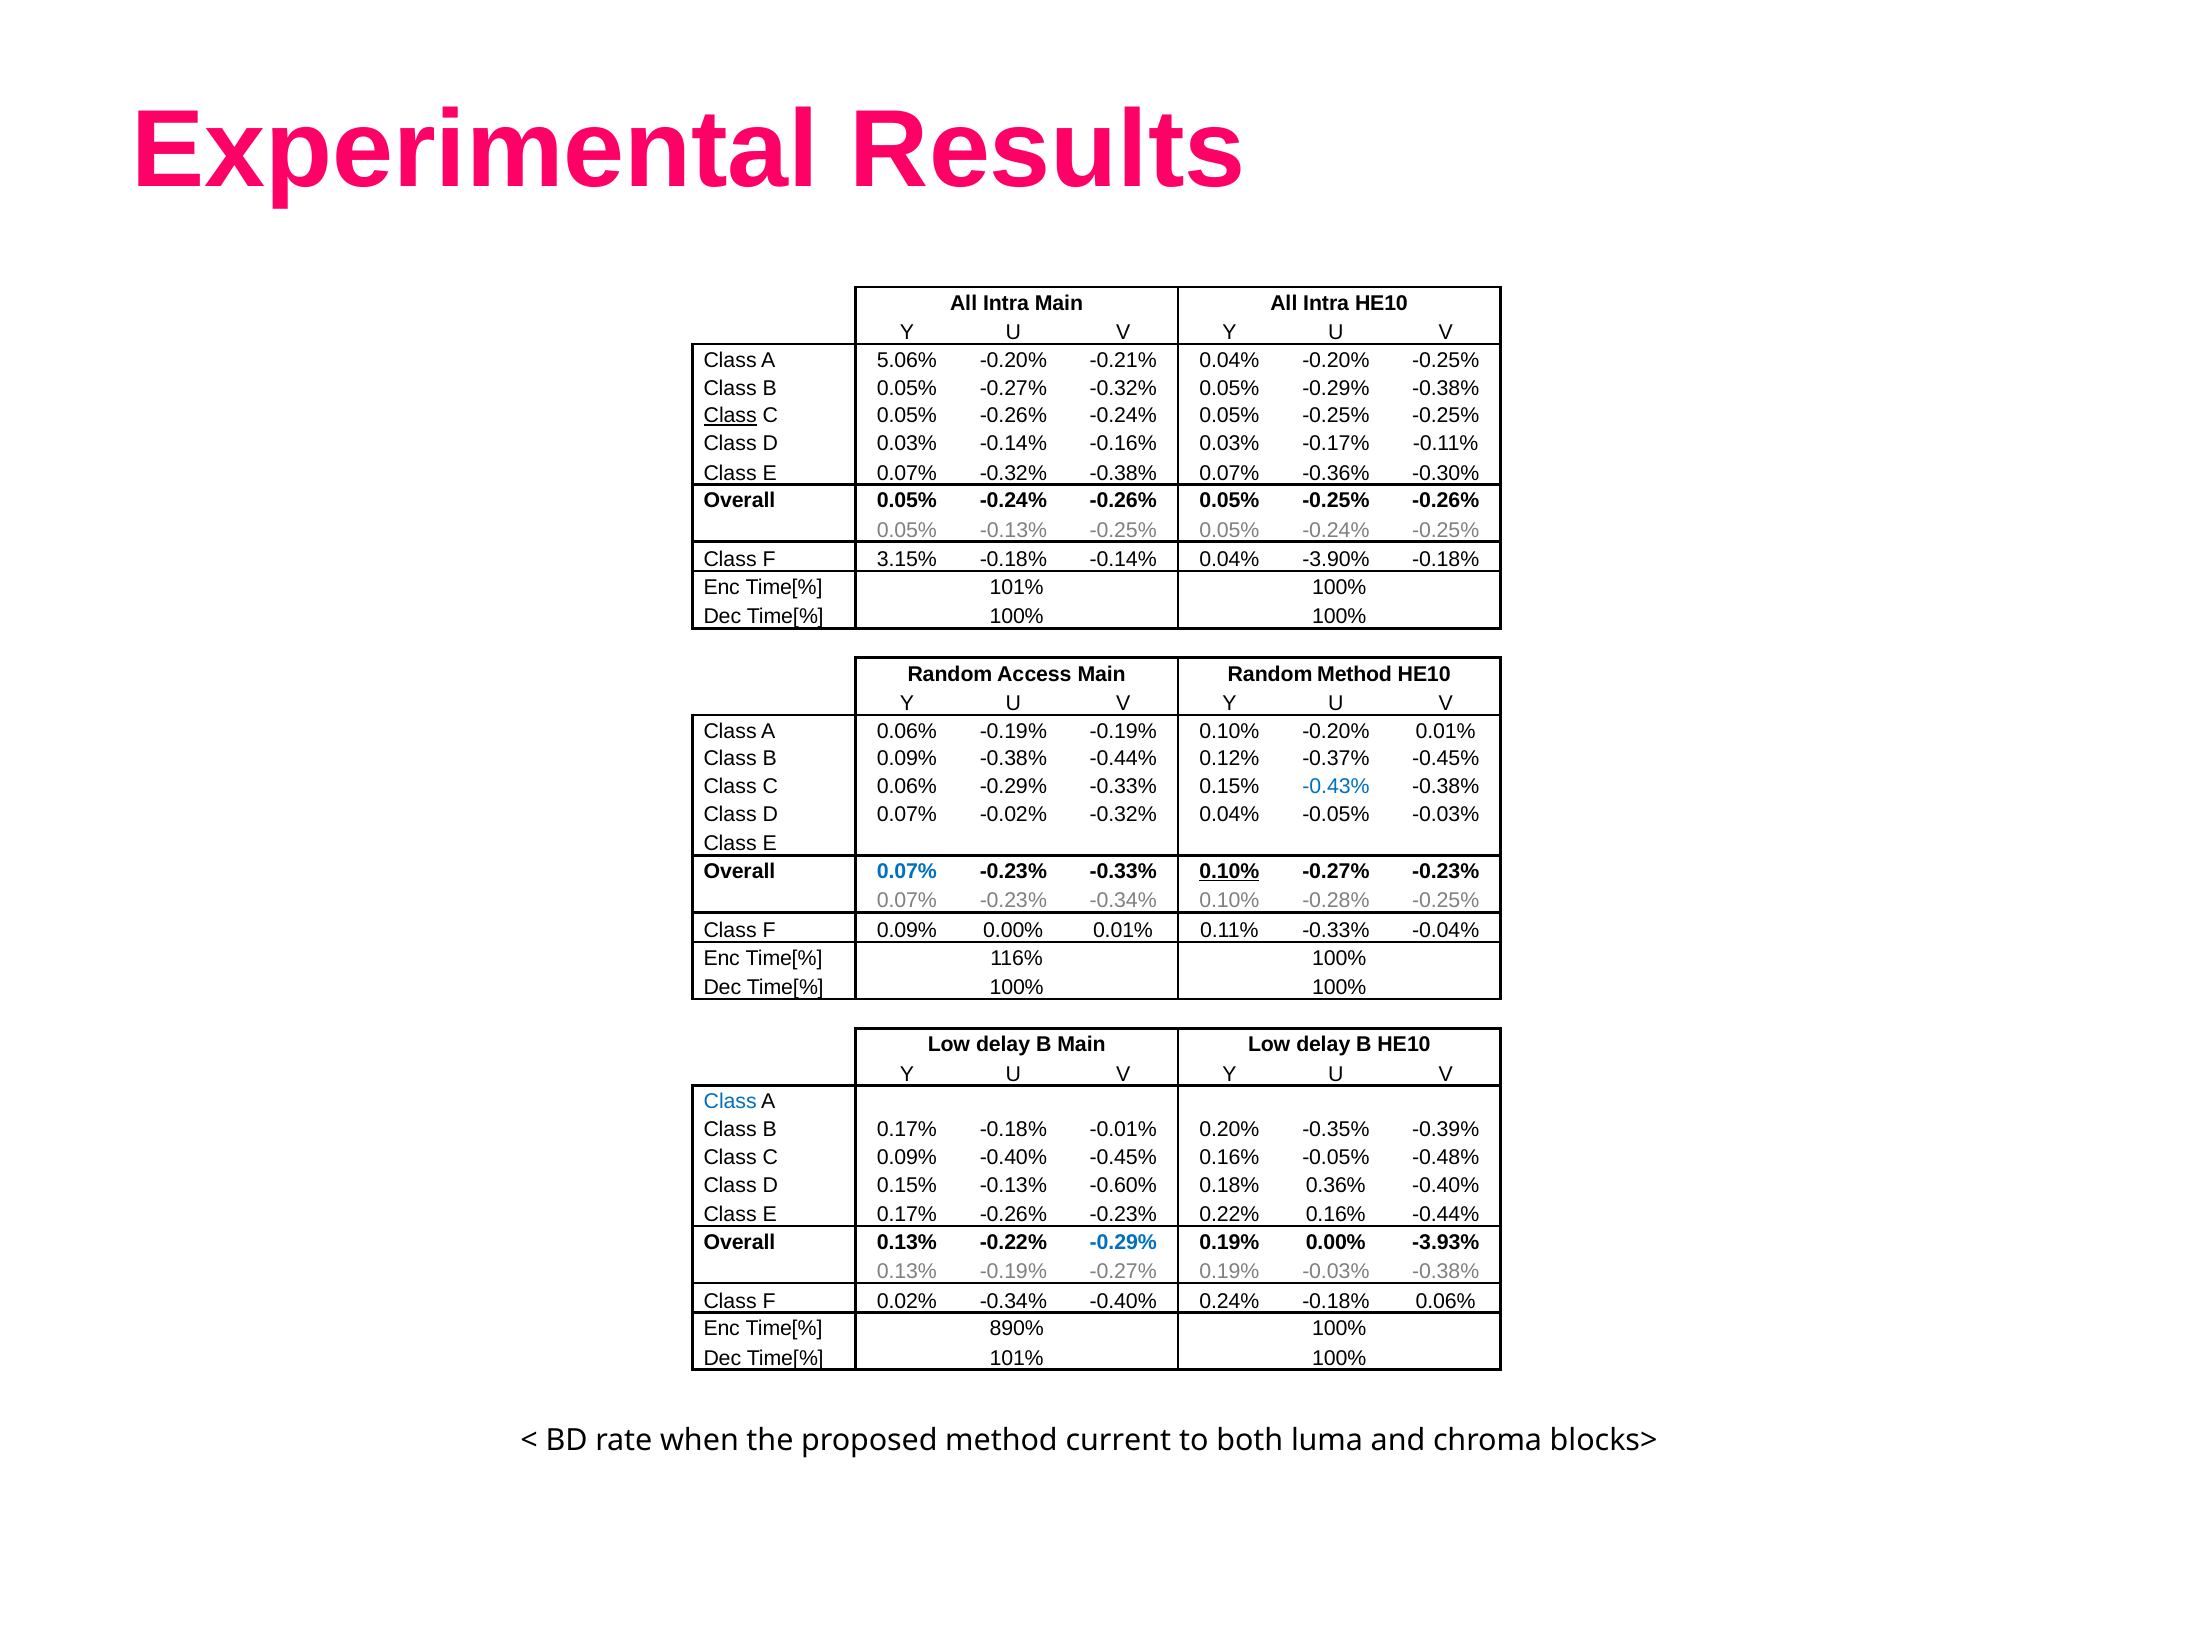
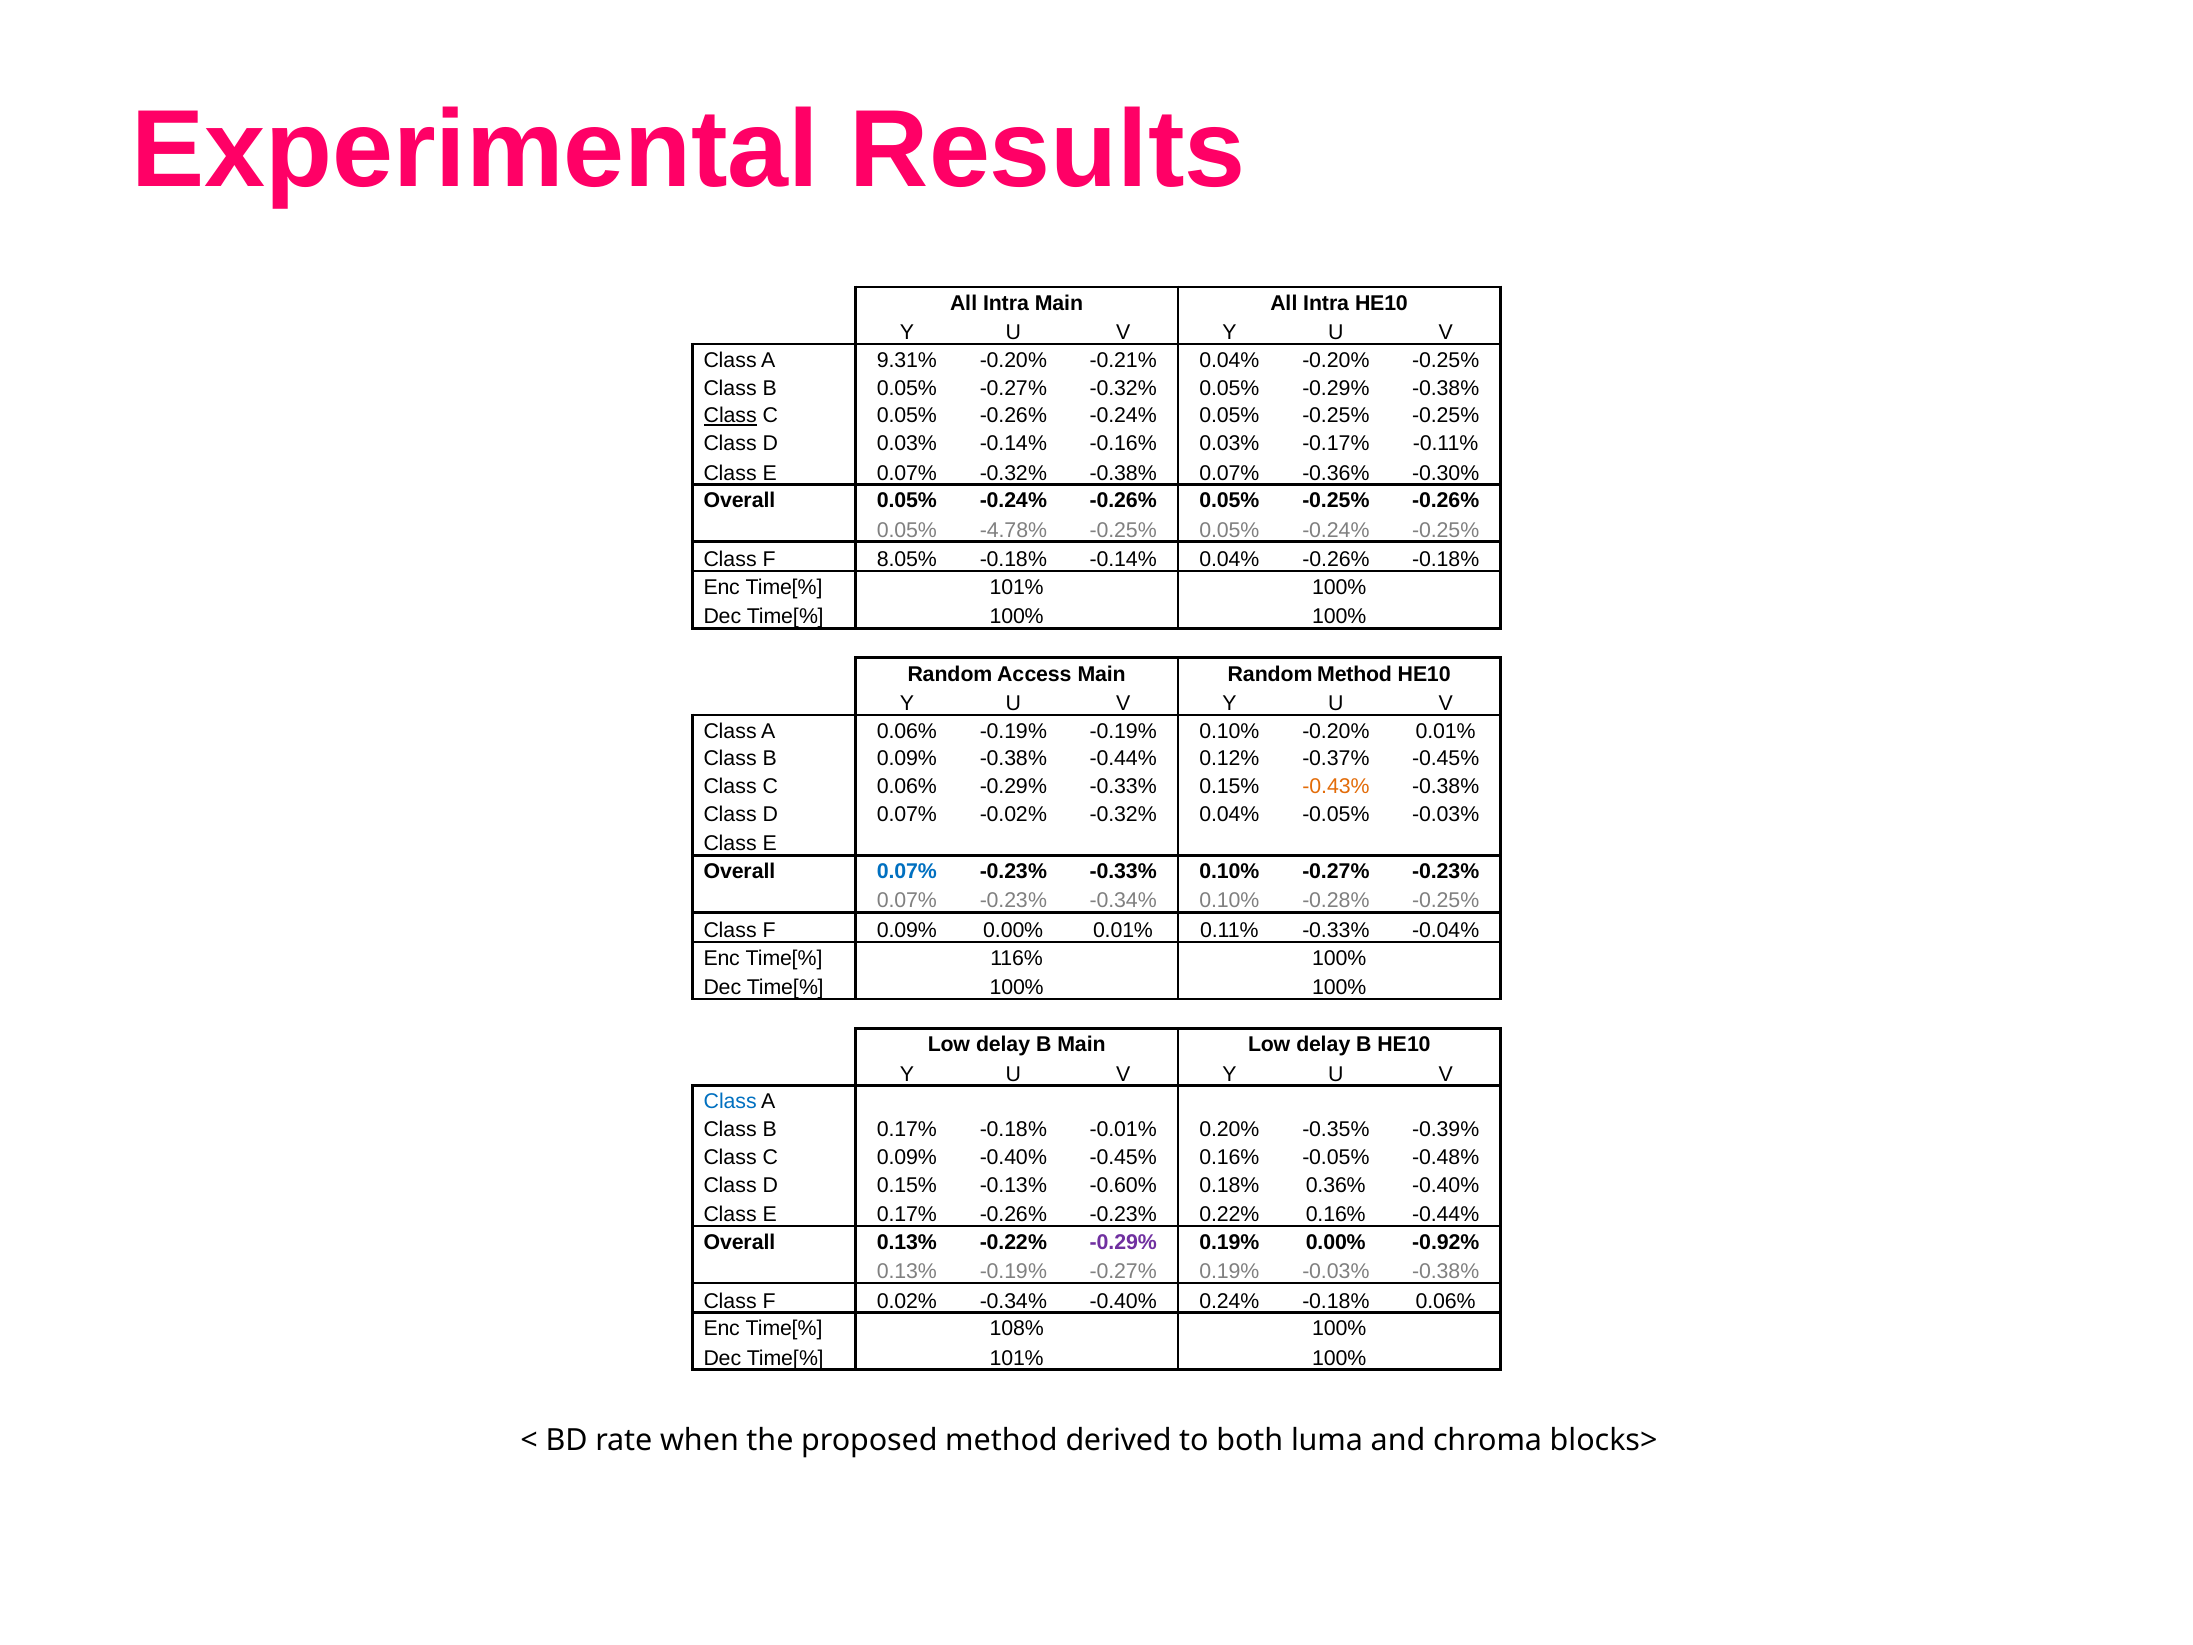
5.06%: 5.06% -> 9.31% (907, 360)
0.05% -0.13%: -0.13% -> -4.78% (1013, 530)
3.15%: 3.15% -> 8.05% (907, 560)
0.04% -3.90%: -3.90% -> -0.26% (1336, 560)
-0.43% colour: blue -> orange (1336, 786)
0.10% underline: present -> none (1229, 871)
-0.29% colour: blue -> purple (1123, 1242)
-3.93%: -3.93% -> -0.92% (1446, 1242)
890%: 890% -> 108% (1017, 1329)
current: current -> derived (1119, 1441)
